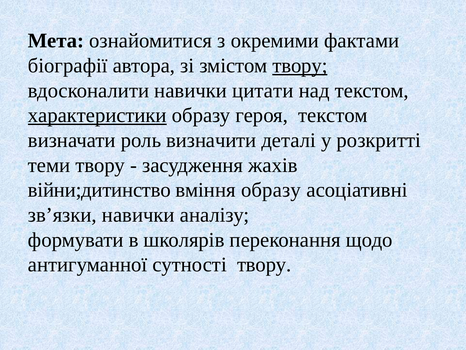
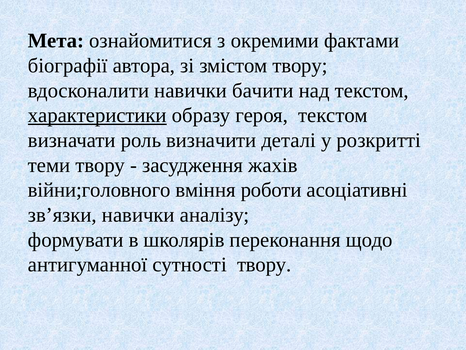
твору underline: present -> none (300, 66)
цитати: цитати -> бачити (263, 90)
війни;дитинство: війни;дитинство -> війни;головного (99, 190)
вміння образу: образу -> роботи (271, 190)
